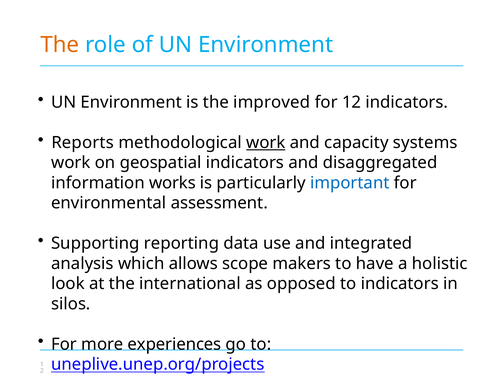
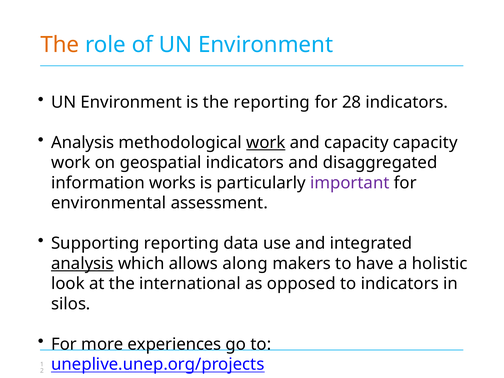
the improved: improved -> reporting (272, 102)
12: 12 -> 28 (352, 102)
Reports: Reports -> Analysis (83, 143)
capacity systems: systems -> capacity (425, 143)
important colour: blue -> purple (350, 183)
analysis underline: none -> present (82, 264)
scope: scope -> along (245, 264)
